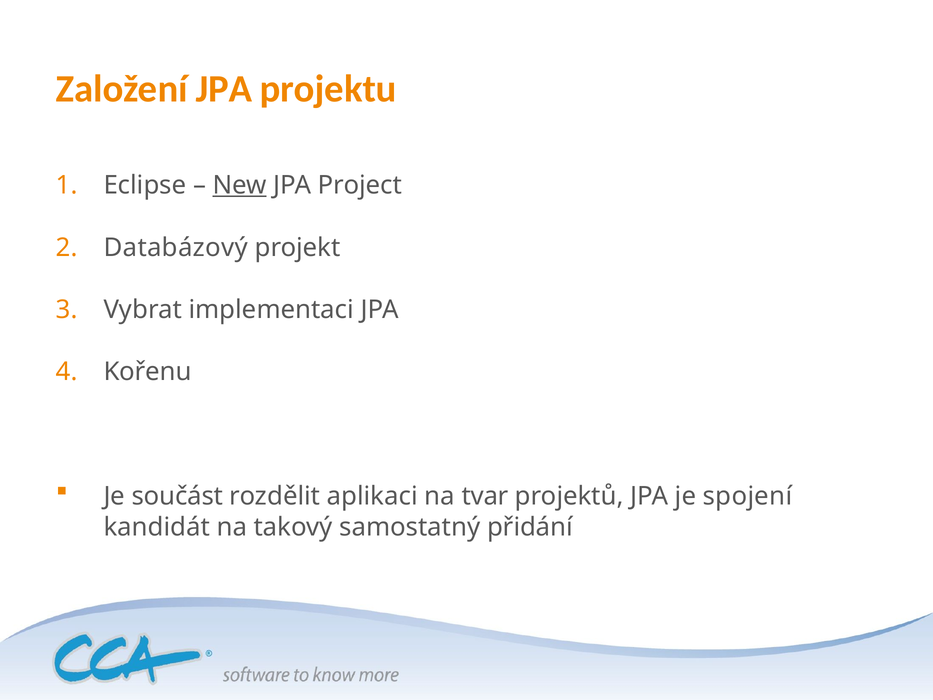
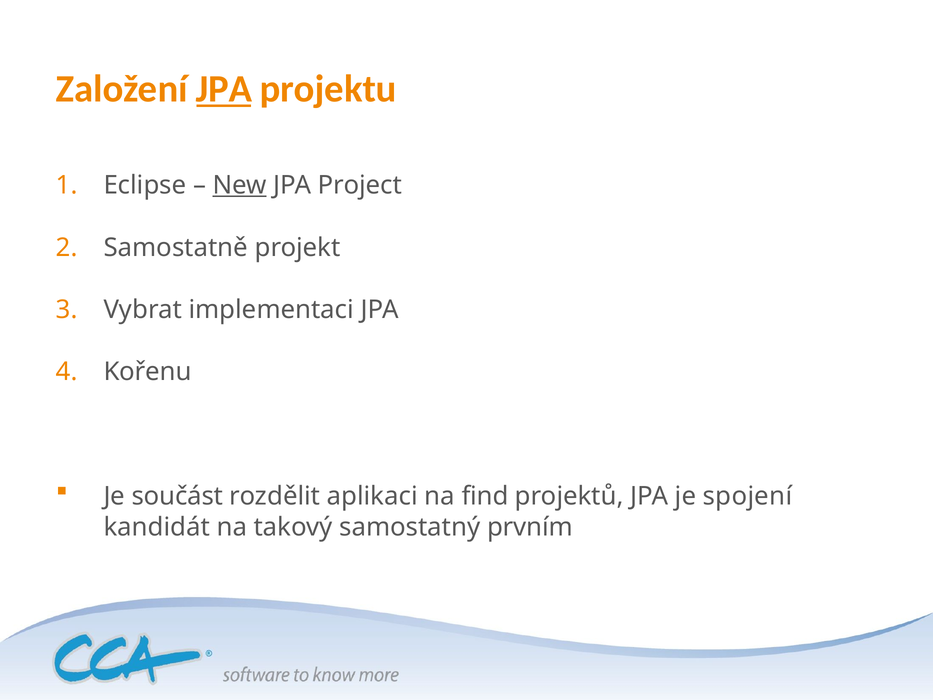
JPA underline: none -> present (224, 89)
Databázový: Databázový -> Samostatně (176, 247)
tvar: tvar -> find (485, 496)
přidání: přidání -> prvním (530, 527)
